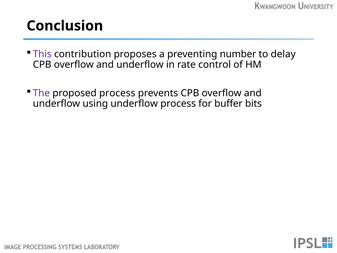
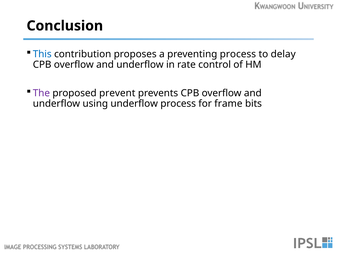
This colour: purple -> blue (42, 54)
preventing number: number -> process (238, 54)
proposed process: process -> prevent (117, 93)
buffer: buffer -> frame (228, 104)
